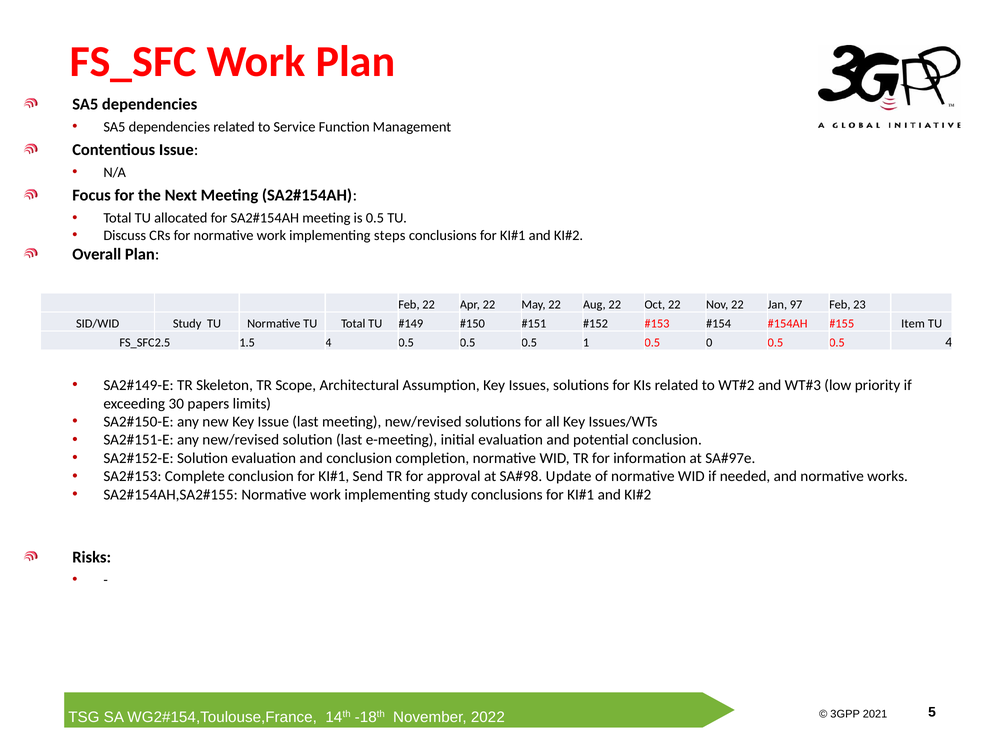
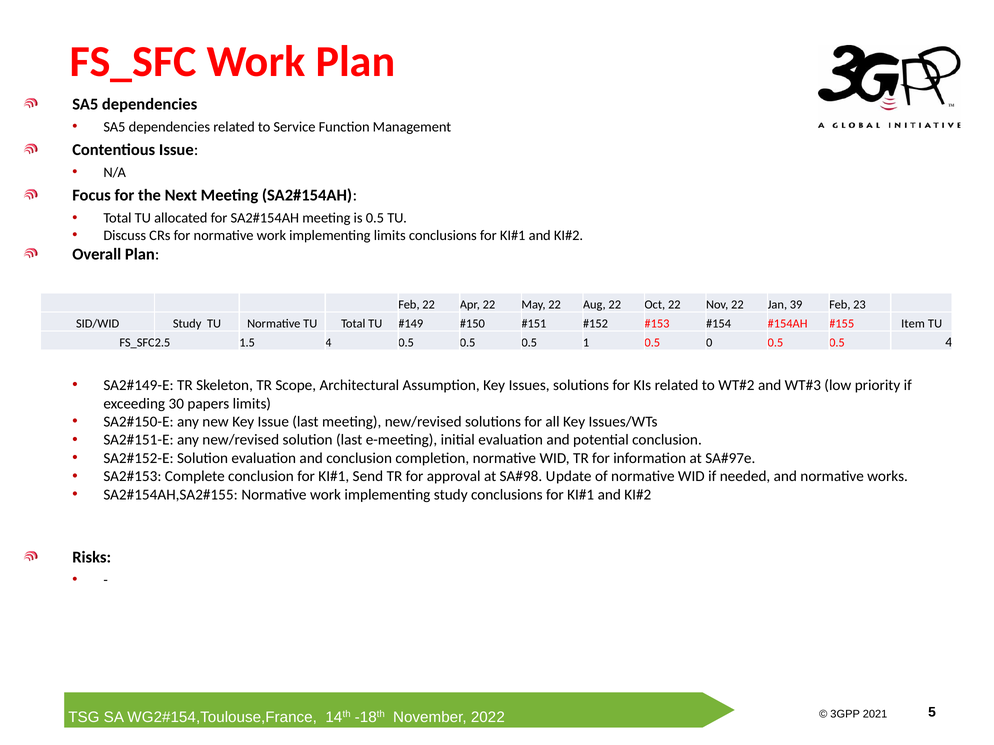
implementing steps: steps -> limits (390, 236)
97: 97 -> 39 (796, 305)
